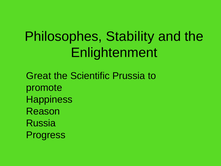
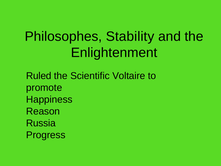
Great: Great -> Ruled (39, 76)
Prussia: Prussia -> Voltaire (129, 76)
